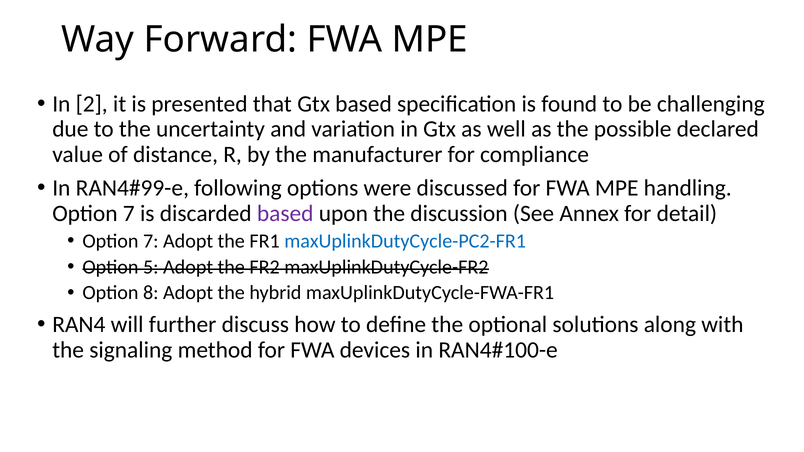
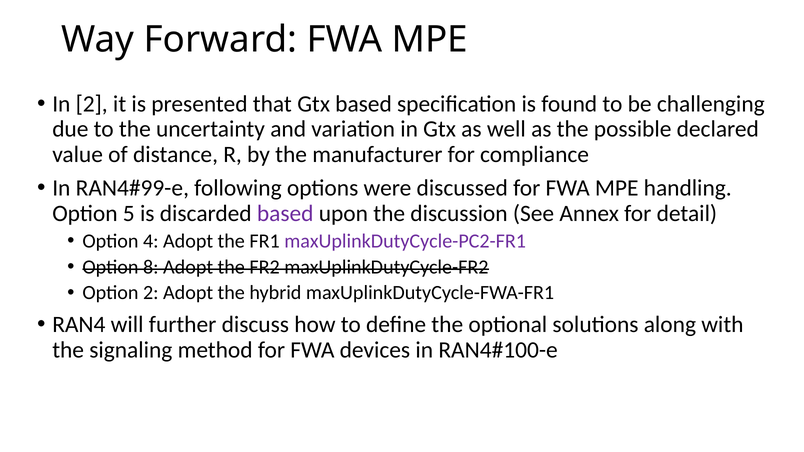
7: 7 -> 5 (129, 213)
7: 7 -> 4 (151, 241)
maxUplinkDutyCycle-PC2-FR1 colour: blue -> purple (405, 241)
5: 5 -> 8 (151, 267)
Option 8: 8 -> 2 (151, 293)
